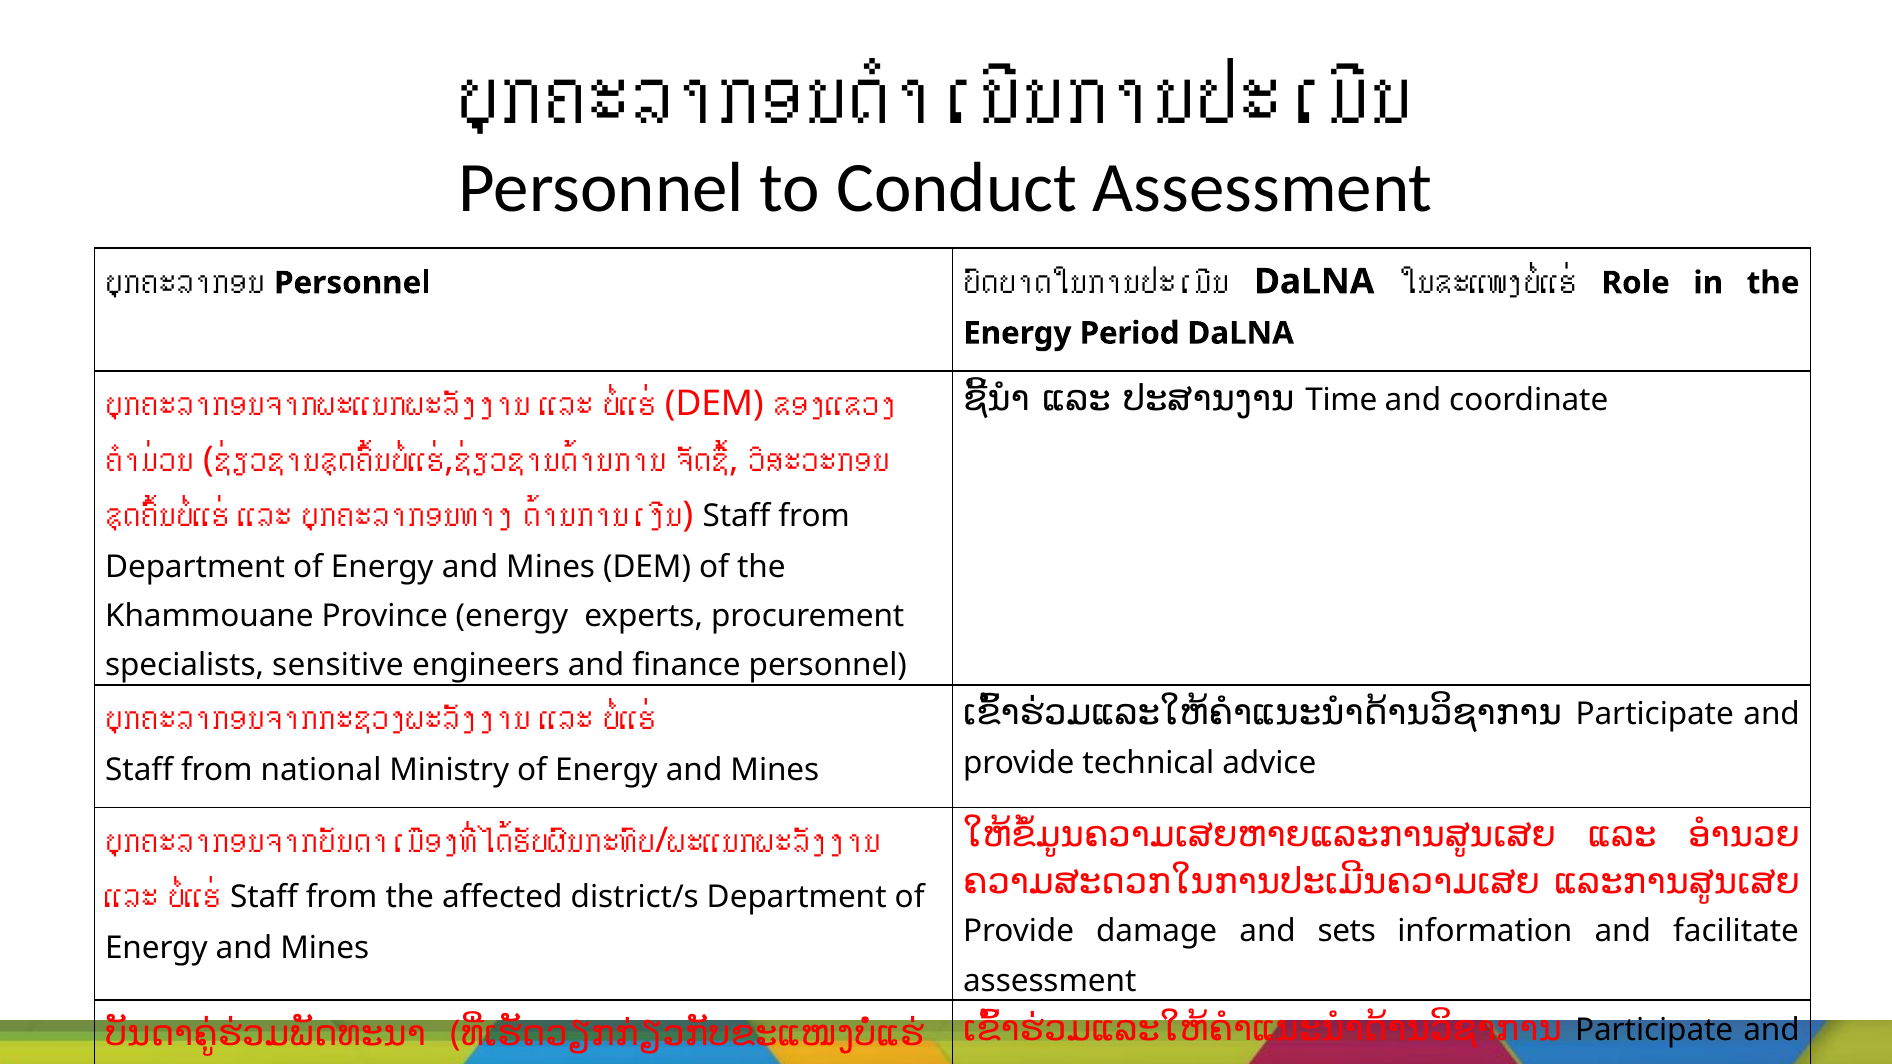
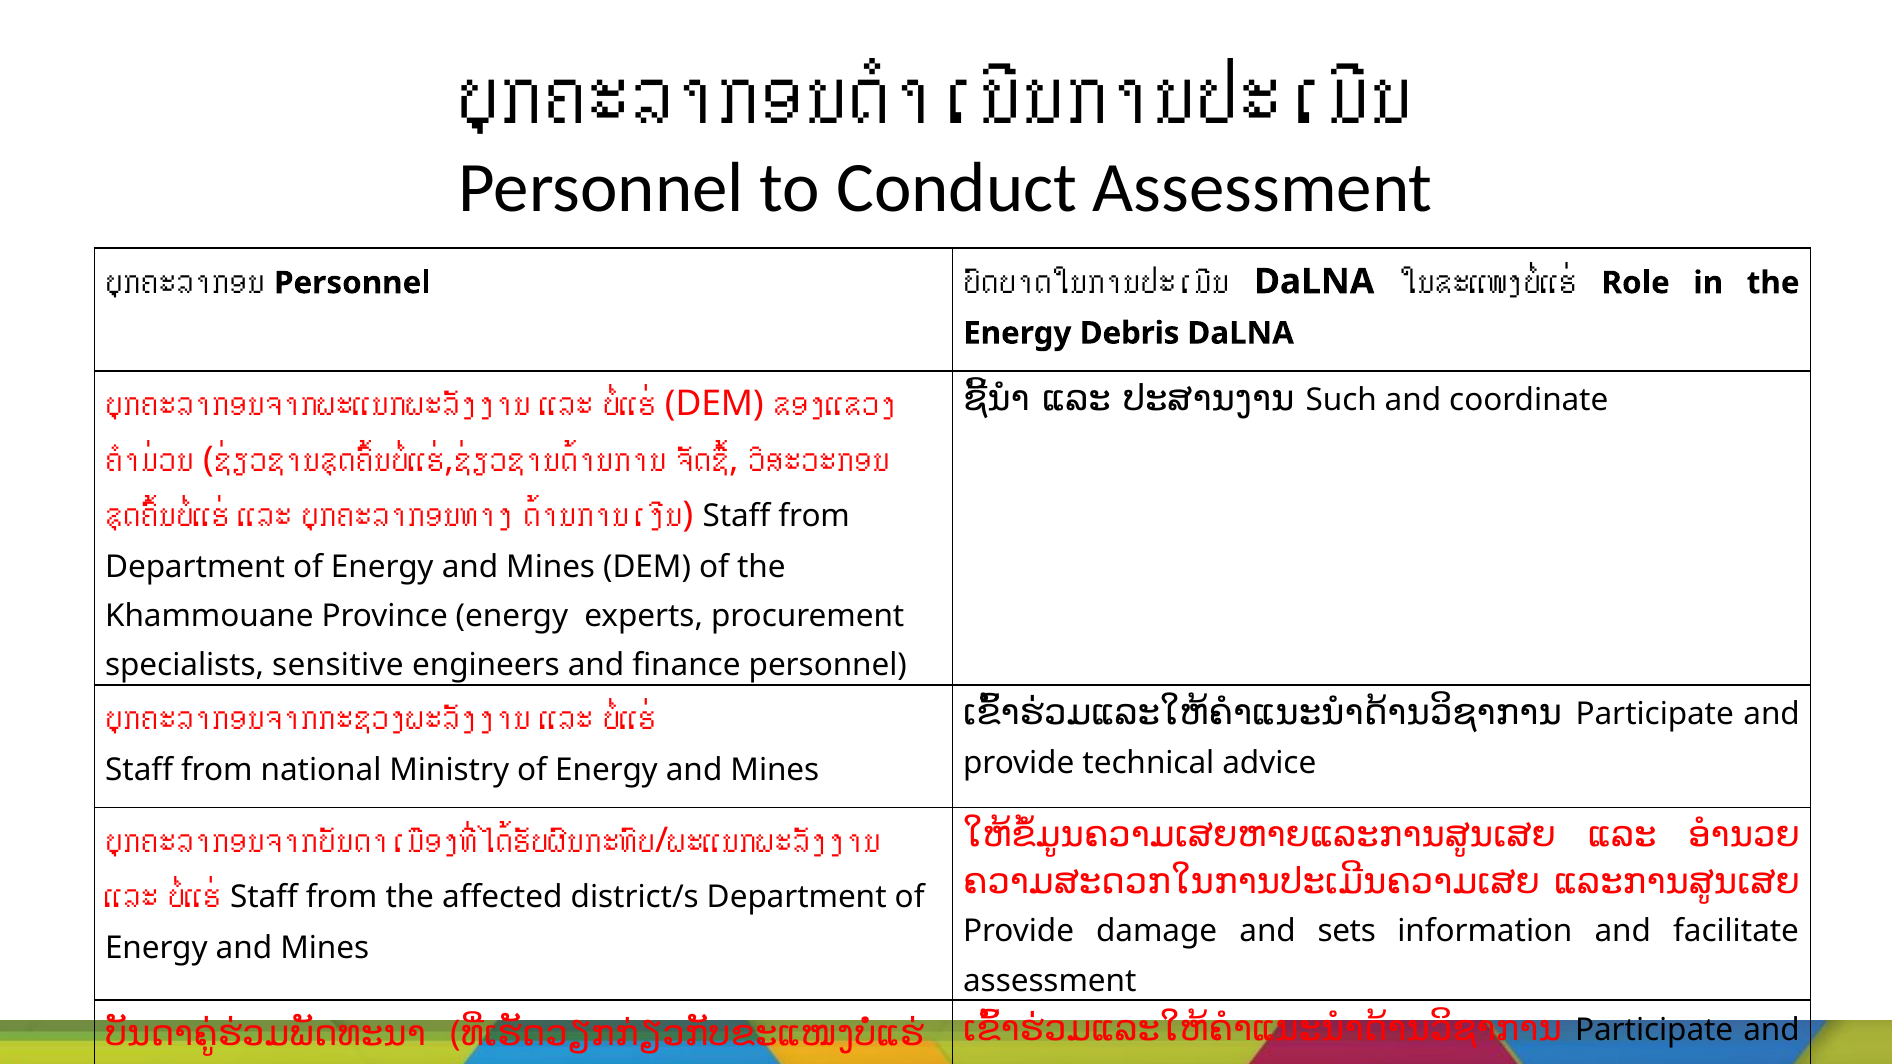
Period: Period -> Debris (1130, 333)
Time: Time -> Such (1341, 400)
